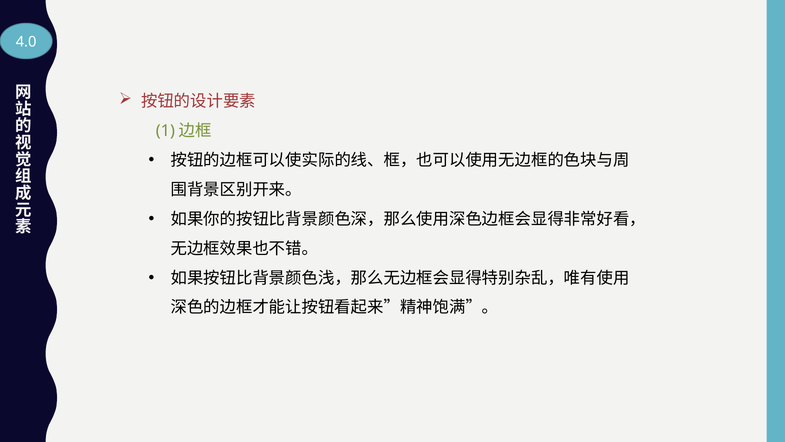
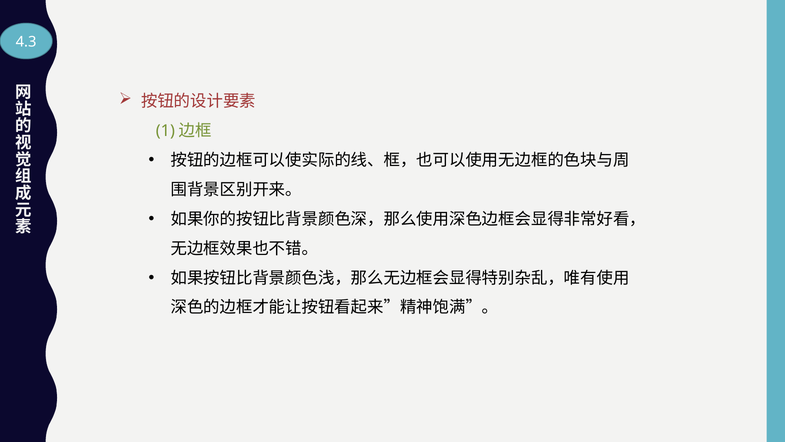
4.0: 4.0 -> 4.3 (26, 42)
